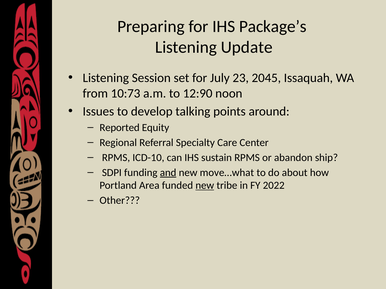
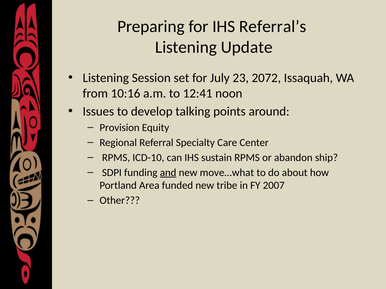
Package’s: Package’s -> Referral’s (273, 27)
2045: 2045 -> 2072 (266, 78)
10:73: 10:73 -> 10:16 (126, 94)
12:90: 12:90 -> 12:41 (198, 94)
Reported: Reported -> Provision (120, 128)
new underline: present -> none (205, 186)
2022: 2022 -> 2007 (274, 186)
